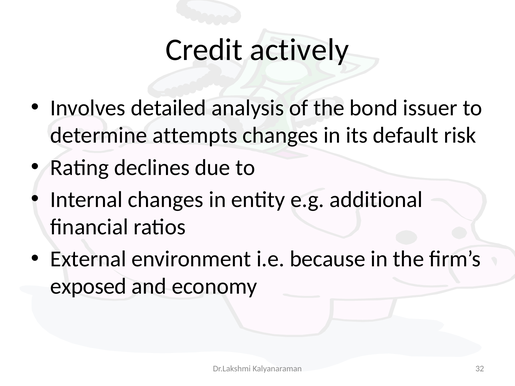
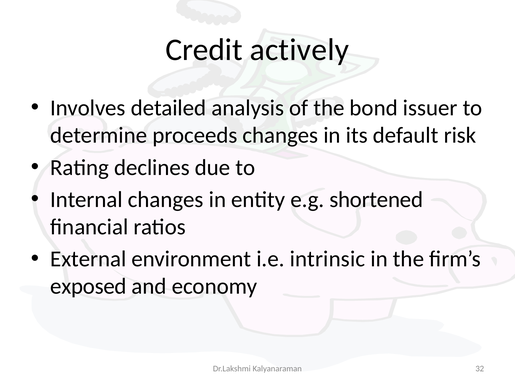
attempts: attempts -> proceeds (195, 136)
additional: additional -> shortened (376, 200)
because: because -> intrinsic (327, 259)
